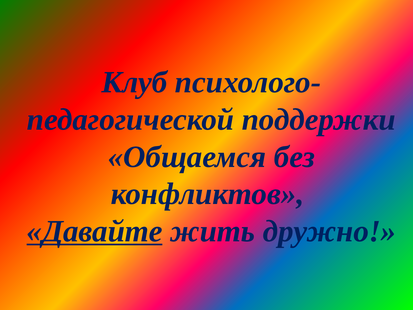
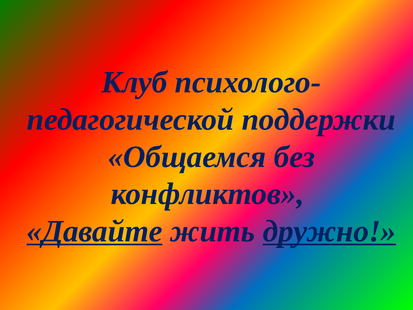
дружно underline: none -> present (329, 231)
